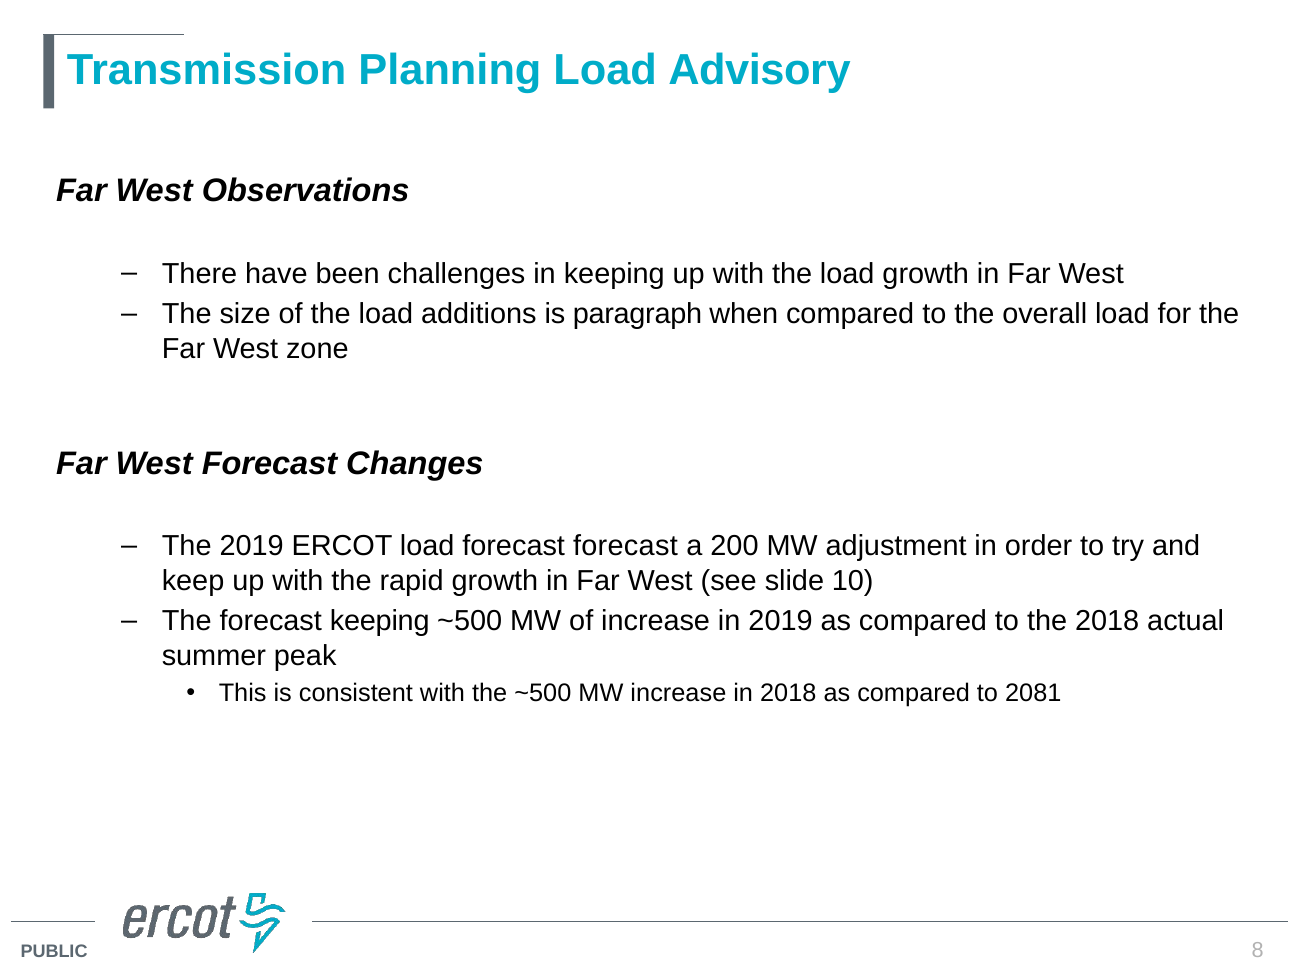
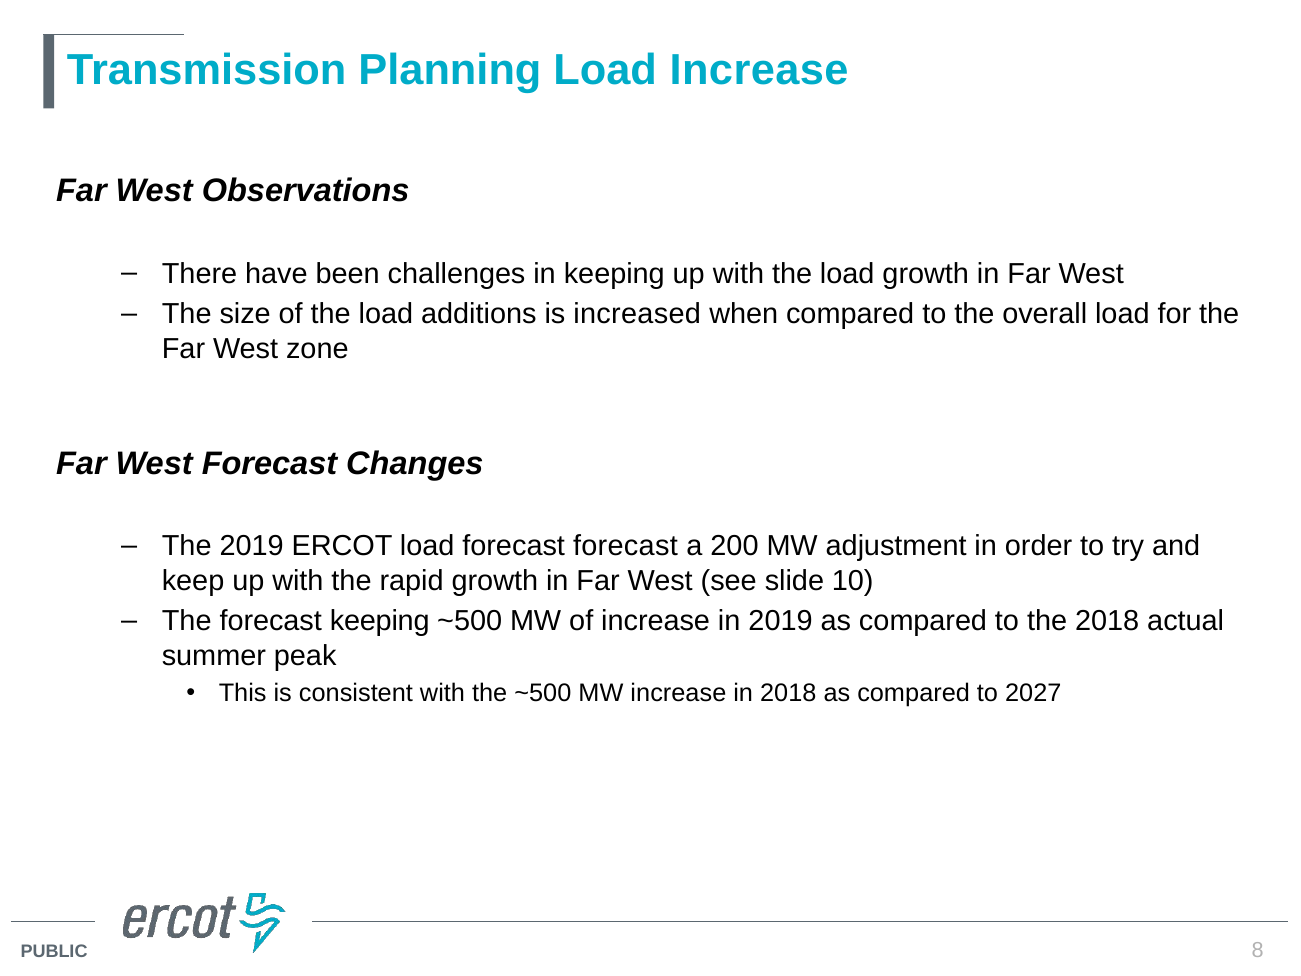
Load Advisory: Advisory -> Increase (759, 70)
paragraph: paragraph -> increased (637, 314)
2081: 2081 -> 2027 (1033, 693)
